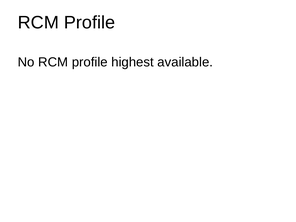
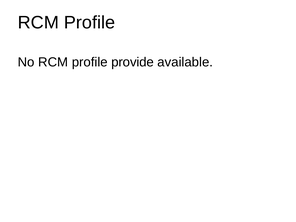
highest: highest -> provide (133, 62)
